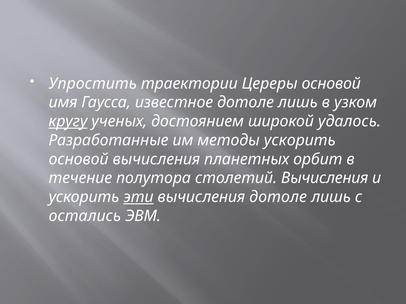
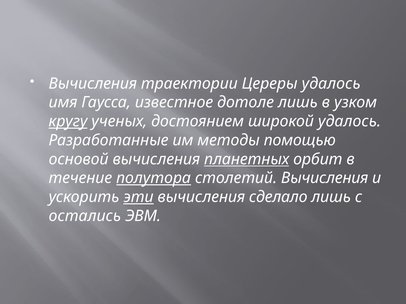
Упростить: Упростить -> Вычисления (93, 84)
Цереры основой: основой -> удалось (331, 84)
методы ускорить: ускорить -> помощью (300, 141)
планетных underline: none -> present (247, 159)
полутора underline: none -> present (154, 178)
вычисления дотоле: дотоле -> сделало (278, 197)
